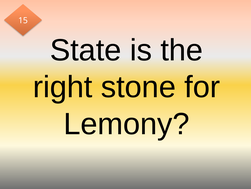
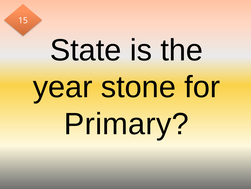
right: right -> year (63, 87)
Lemony: Lemony -> Primary (126, 124)
